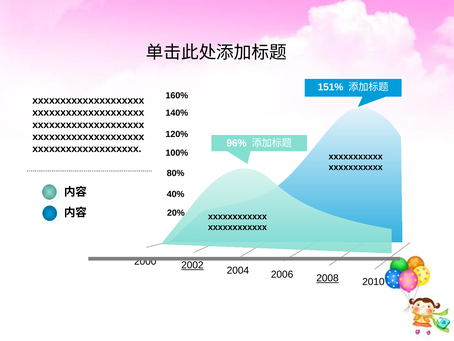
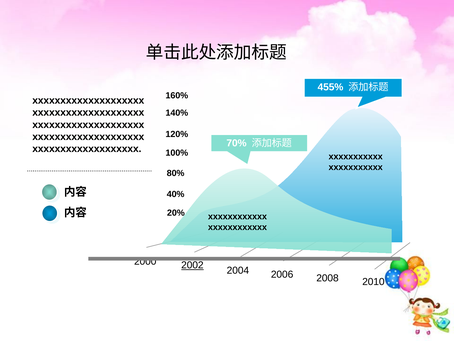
151%: 151% -> 455% (330, 87)
96%: 96% -> 70% (237, 143)
2008 underline: present -> none (328, 278)
